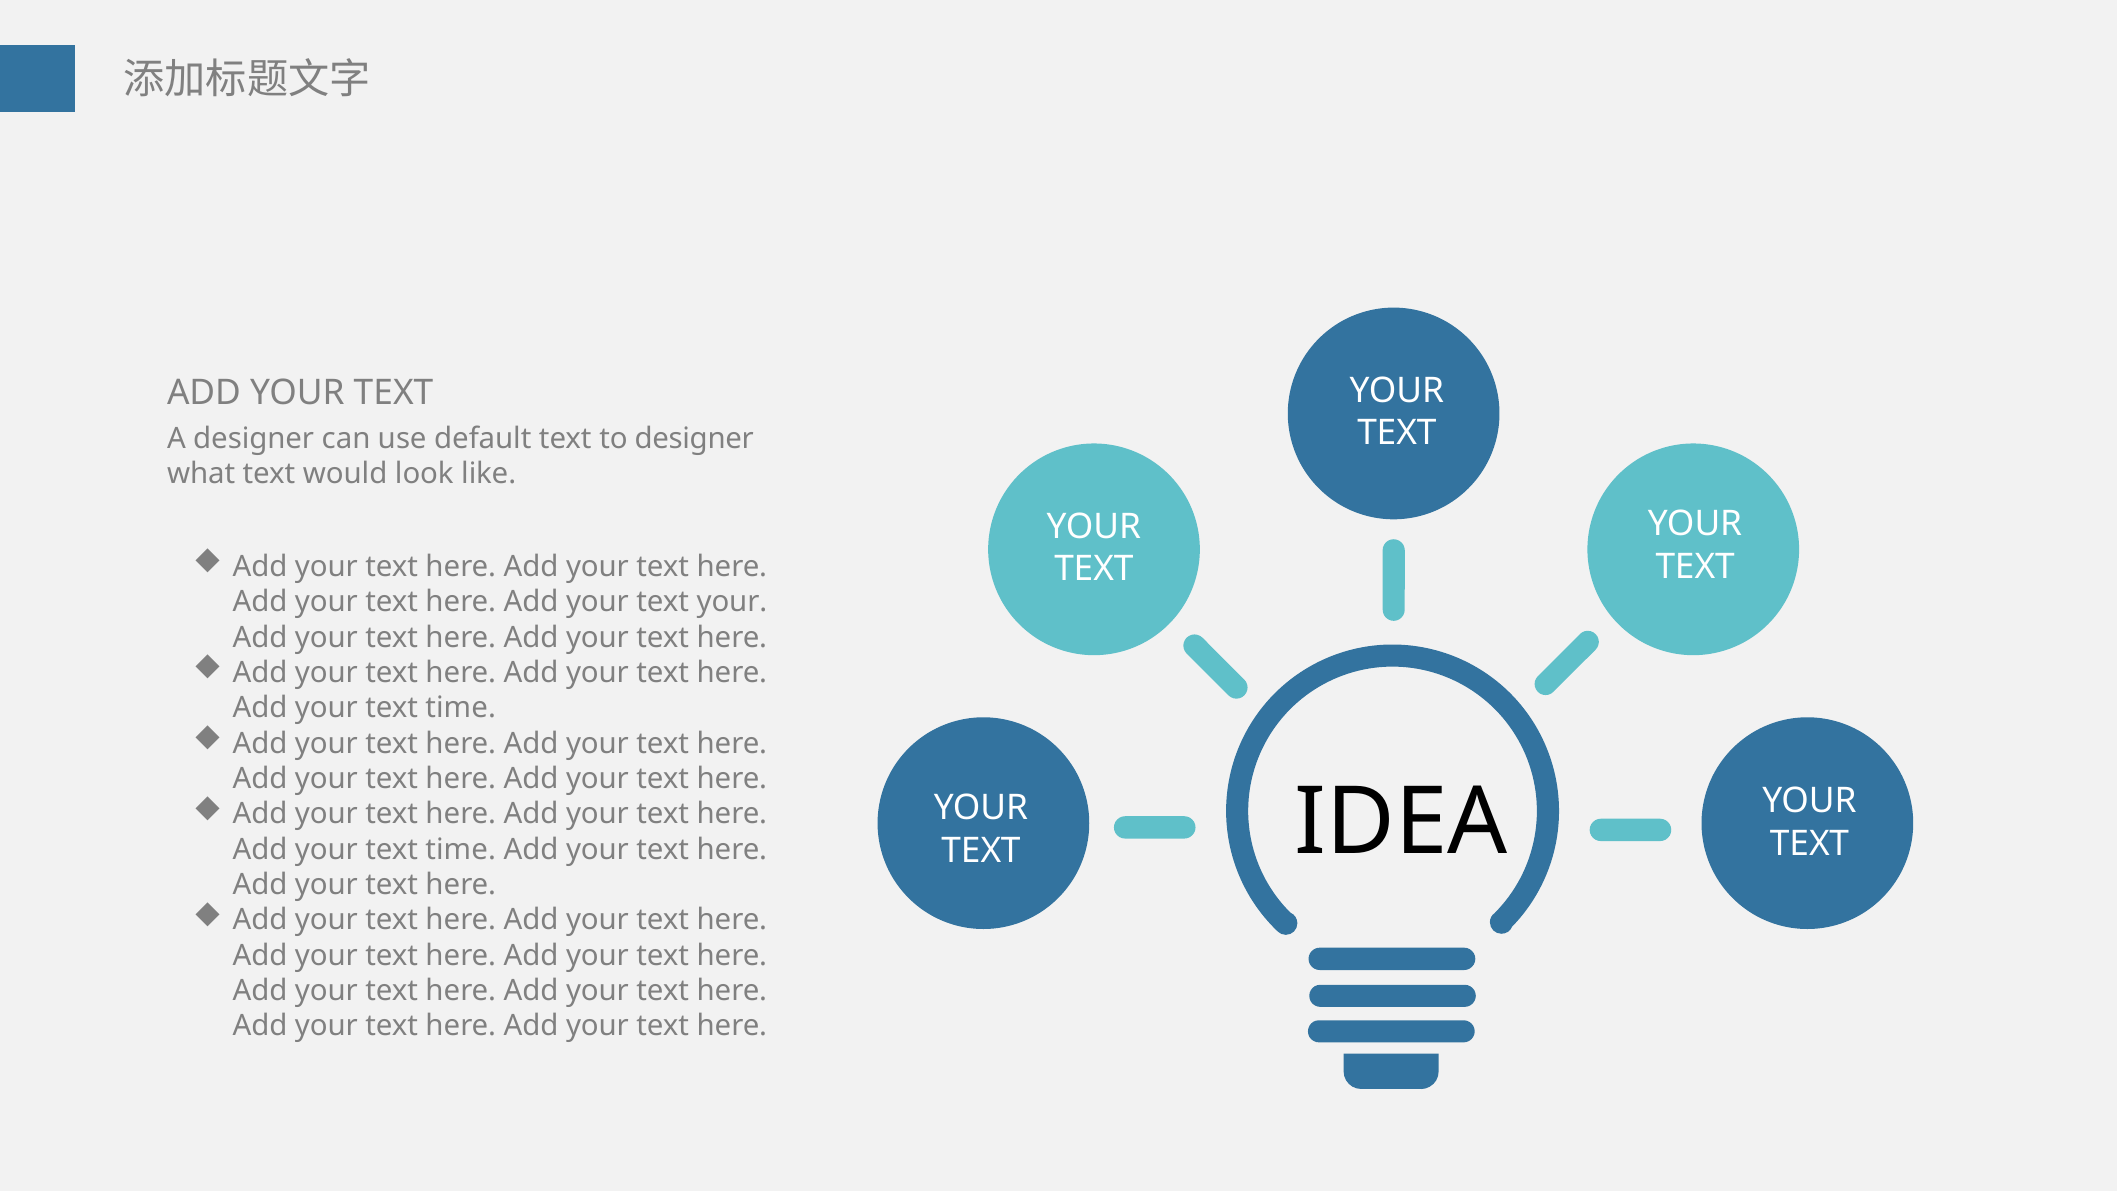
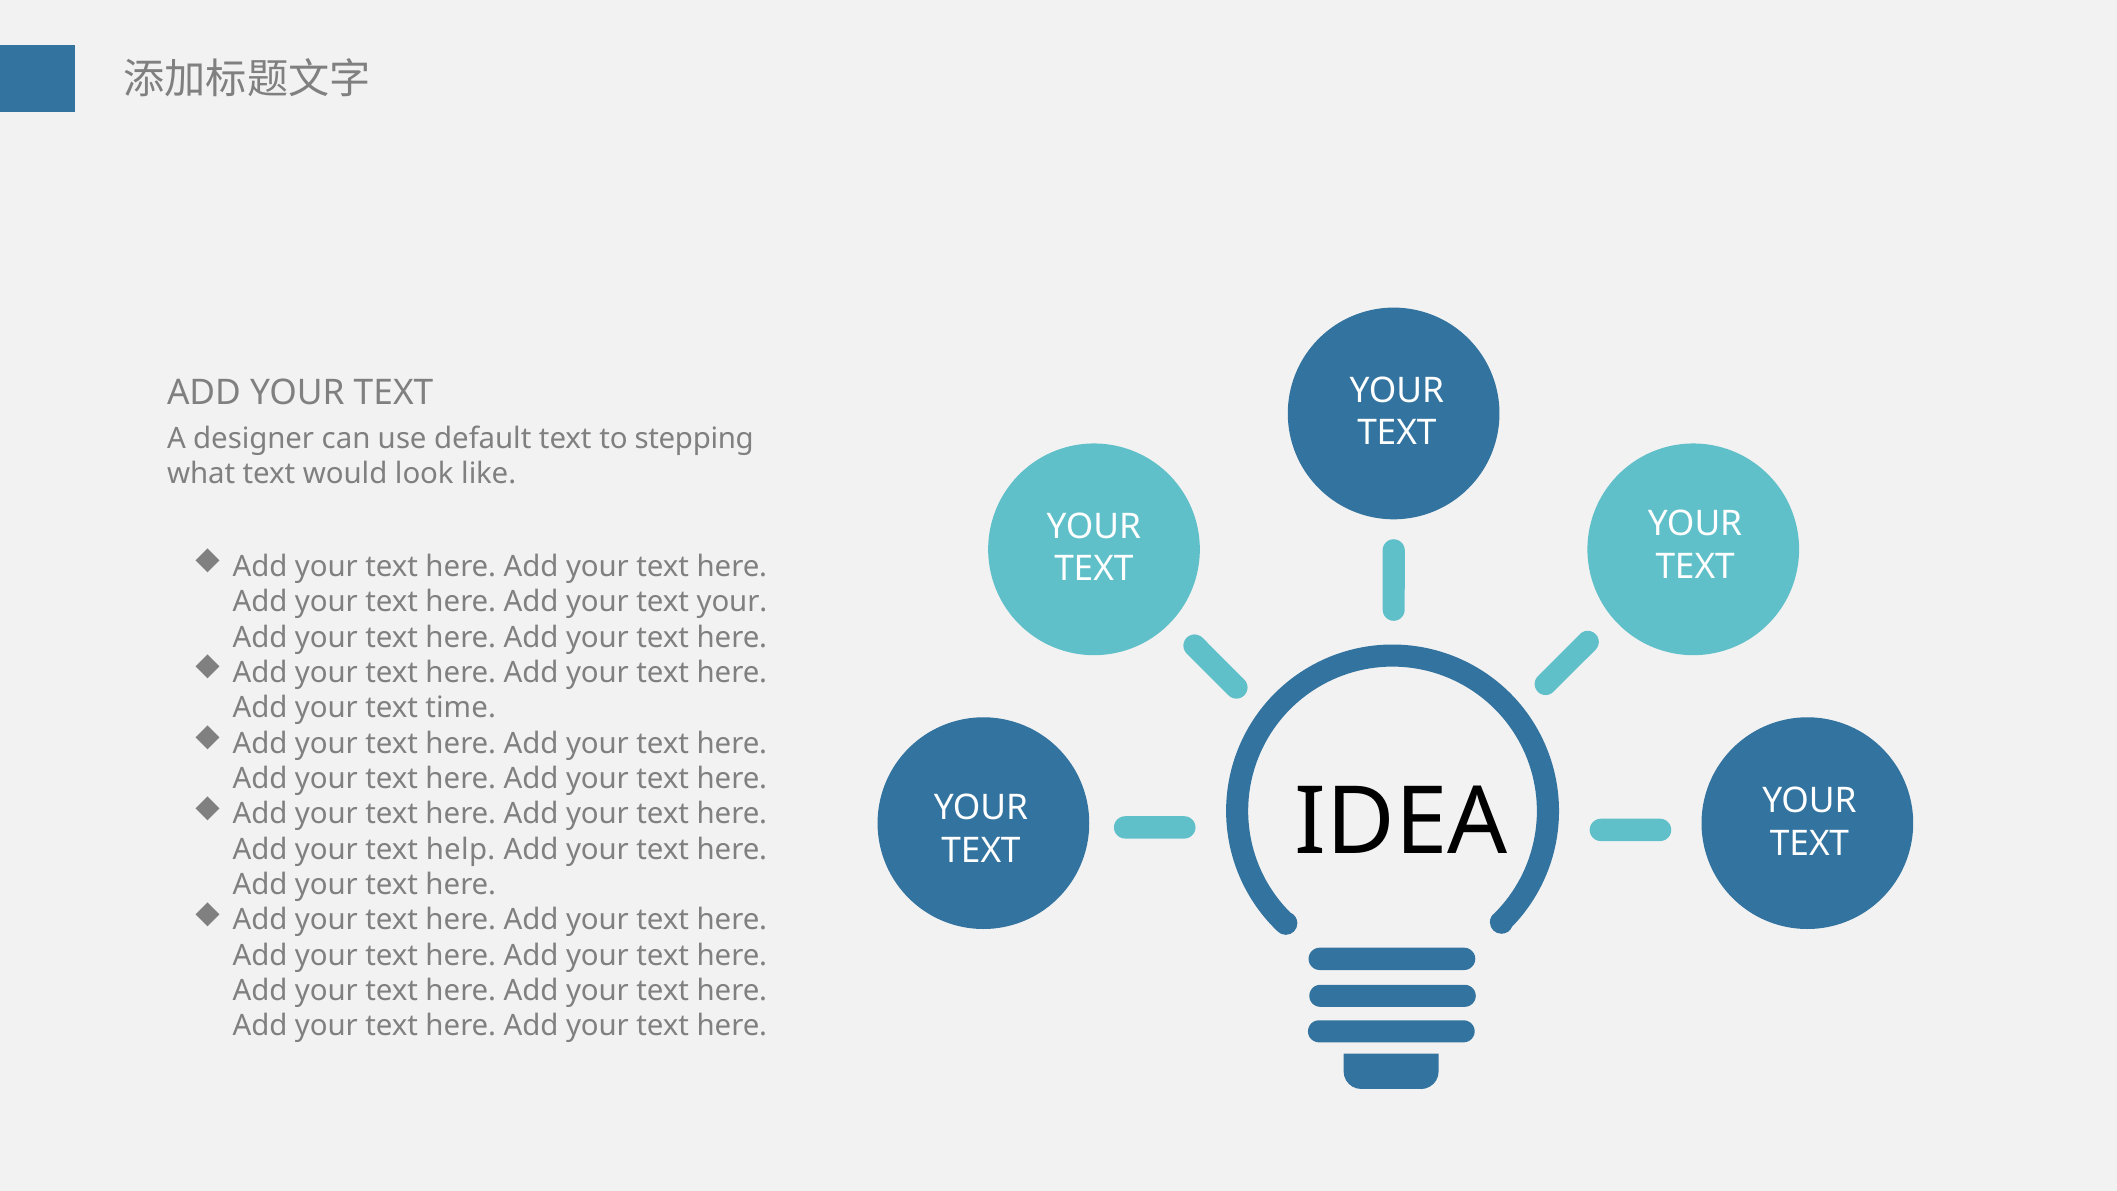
to designer: designer -> stepping (694, 439)
time: time -> help (461, 849)
